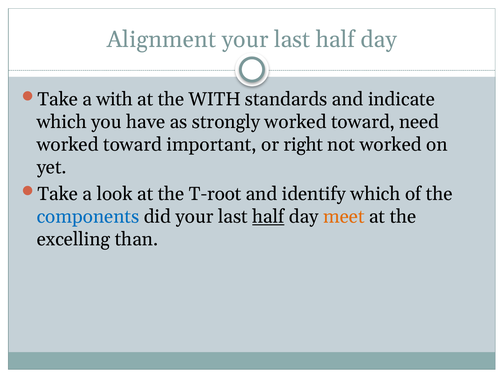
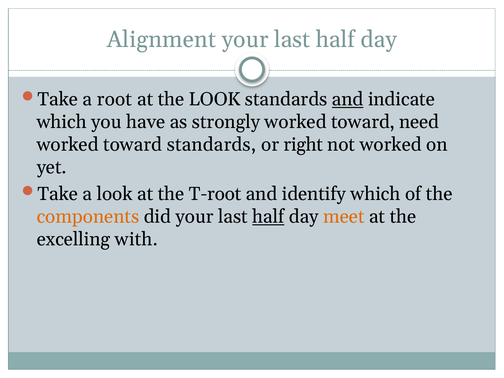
a with: with -> root (115, 99)
the WITH: WITH -> LOOK (215, 99)
and underline: none -> present (348, 99)
toward important: important -> standards (211, 145)
components colour: blue -> orange (88, 217)
than: than -> with (136, 239)
